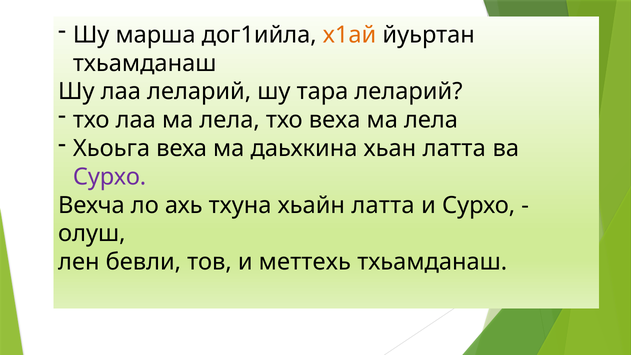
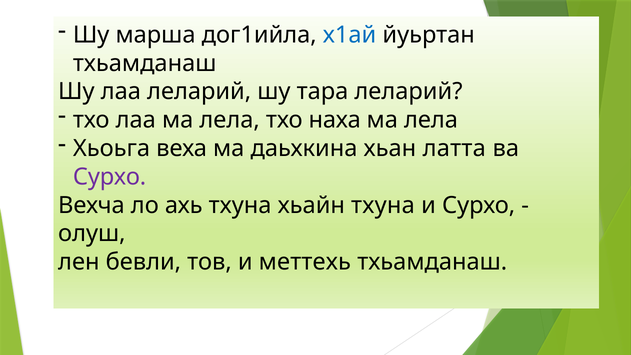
х1ай colour: orange -> blue (350, 35)
тхо веха: веха -> наха (335, 120)
хьайн латта: латта -> тхуна (383, 205)
